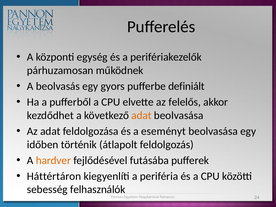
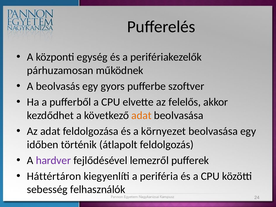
definiált: definiált -> szoftver (186, 86)
eseményt: eseményt -> környezet (164, 131)
hardver colour: orange -> purple (53, 160)
futásába: futásába -> lemezről (149, 160)
